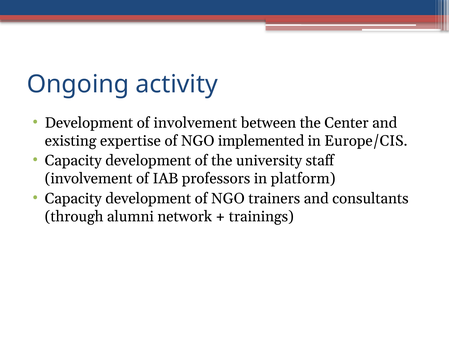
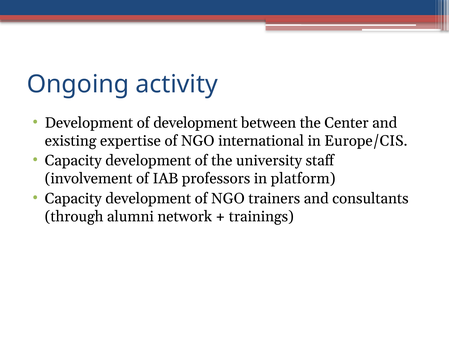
of involvement: involvement -> development (195, 123)
implemented: implemented -> international (261, 141)
